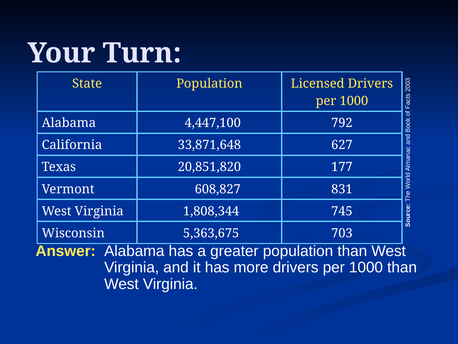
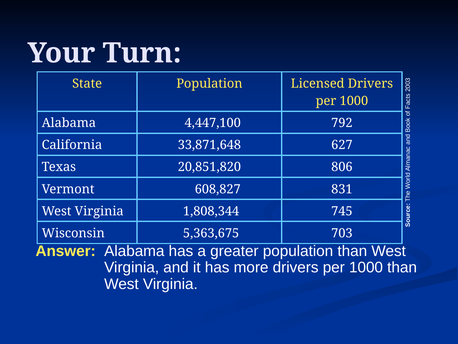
177: 177 -> 806 (342, 167)
